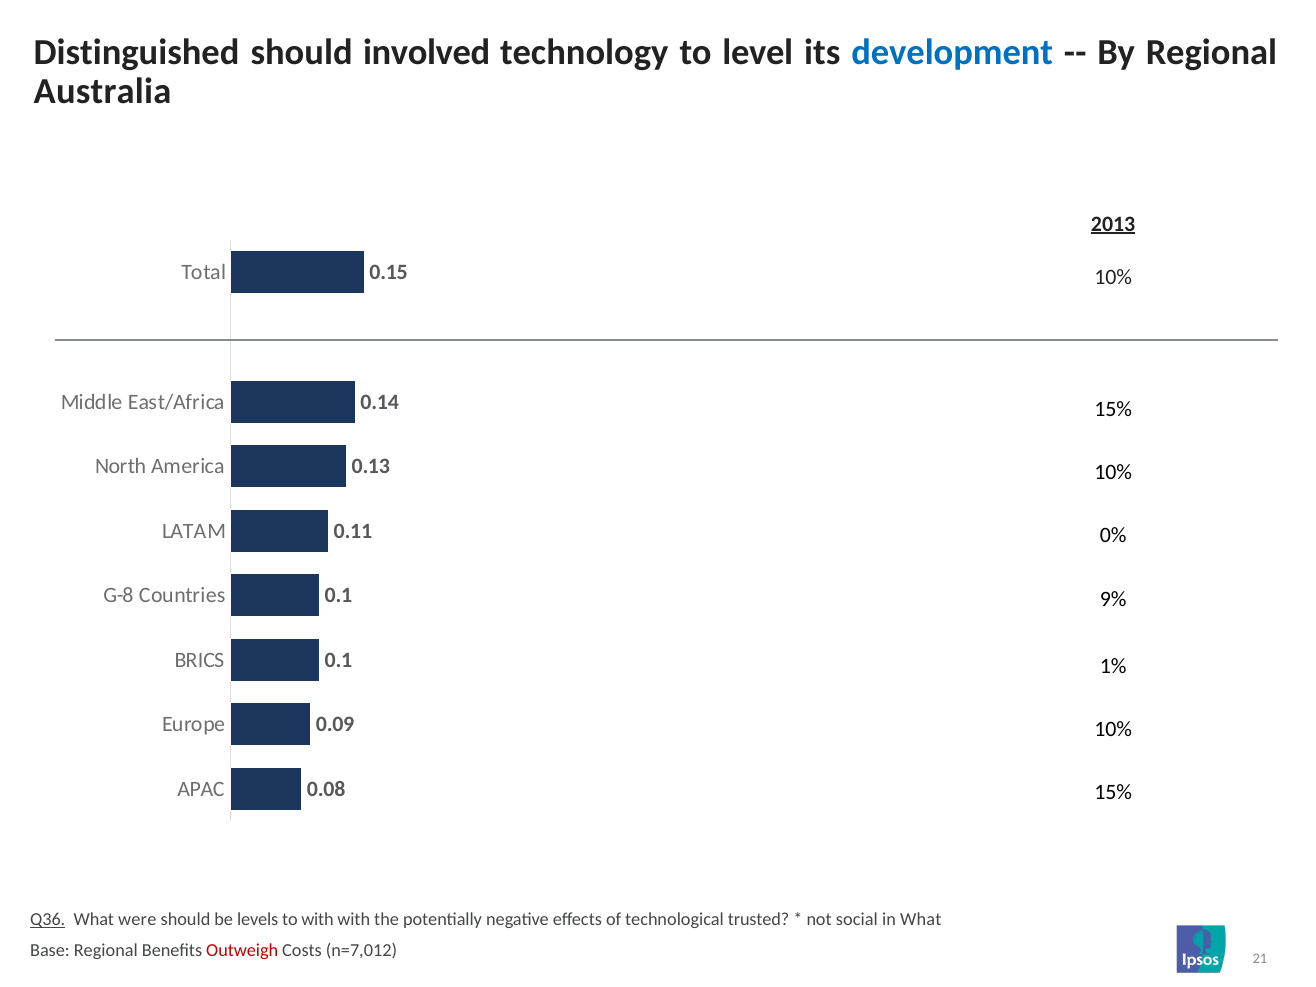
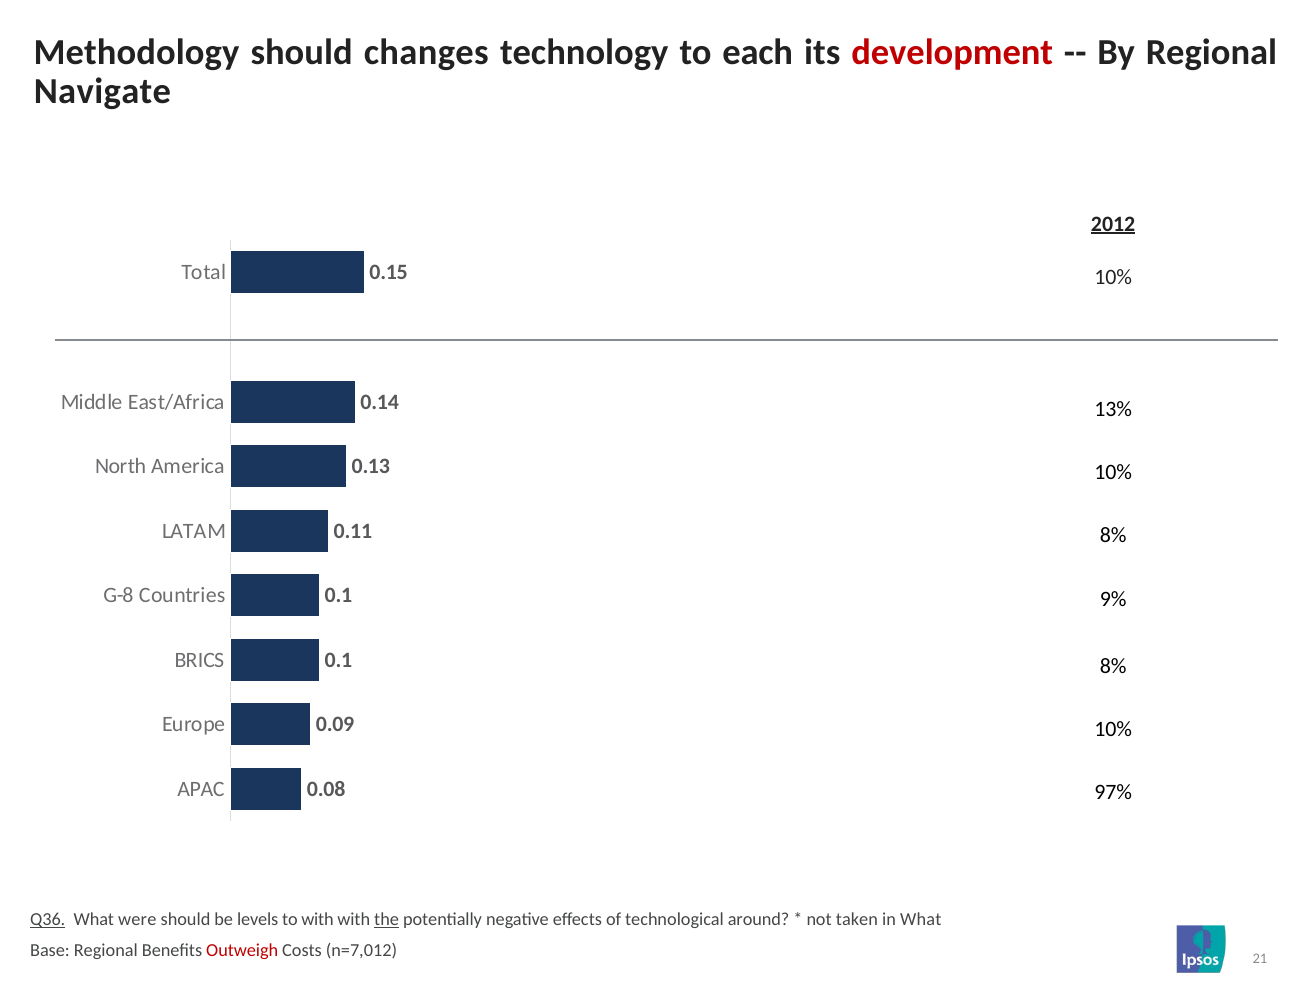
Distinguished: Distinguished -> Methodology (137, 52)
involved: involved -> changes (426, 52)
level: level -> each (758, 52)
development colour: blue -> red (952, 52)
Australia: Australia -> Navigate (102, 92)
2013: 2013 -> 2012 (1113, 224)
15%: 15% -> 13% (1113, 409)
0%: 0% -> 8% (1113, 536)
1%: 1% -> 8% (1113, 666)
15%: 15% -> 97% (1113, 793)
the underline: none -> present (387, 920)
trusted: trusted -> around (759, 920)
social: social -> taken (857, 920)
